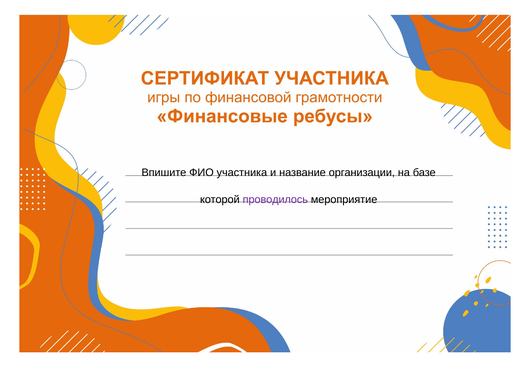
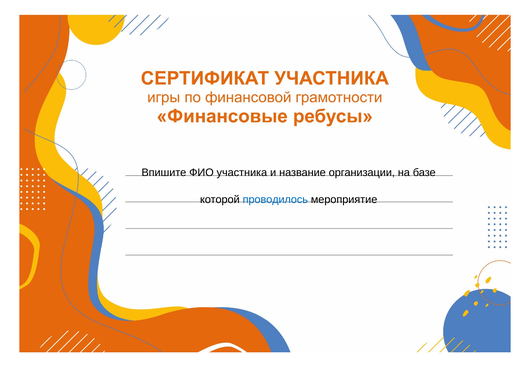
проводилось colour: purple -> blue (275, 200)
